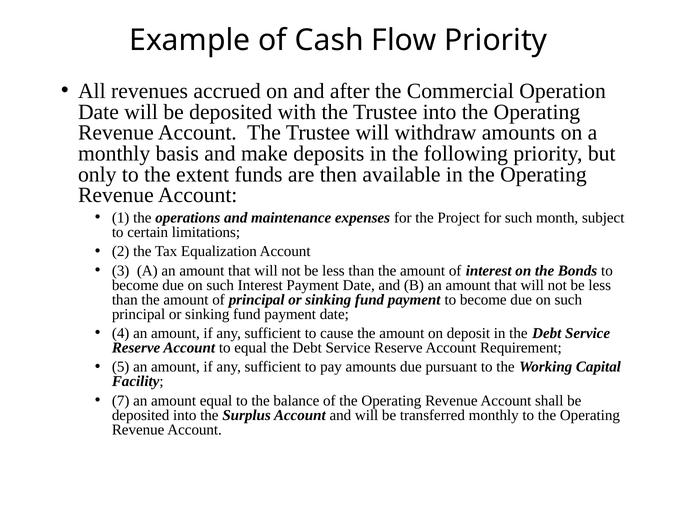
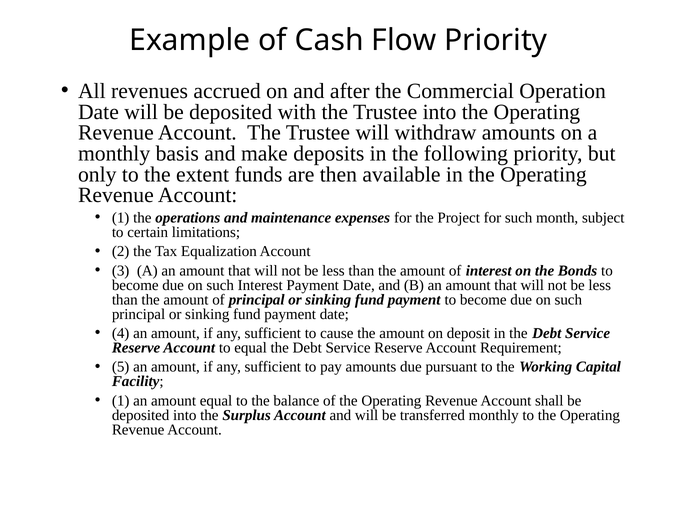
7: 7 -> 1 (121, 400)
